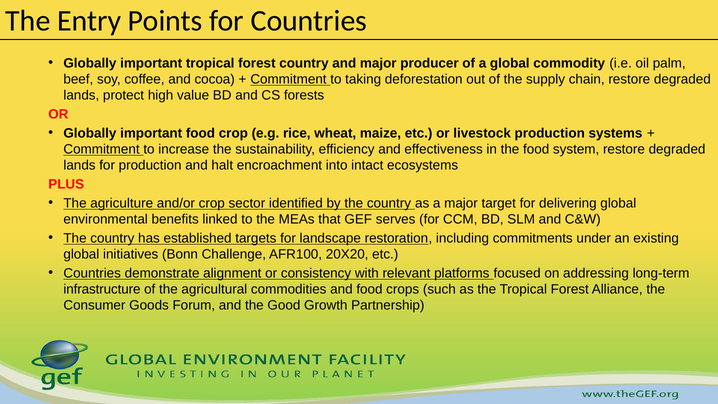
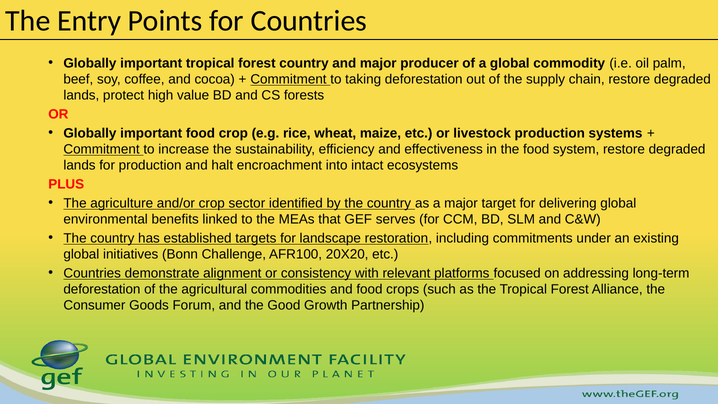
infrastructure: infrastructure -> deforestation (102, 289)
